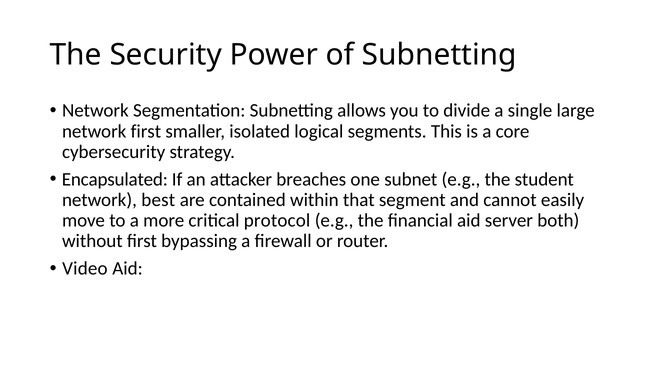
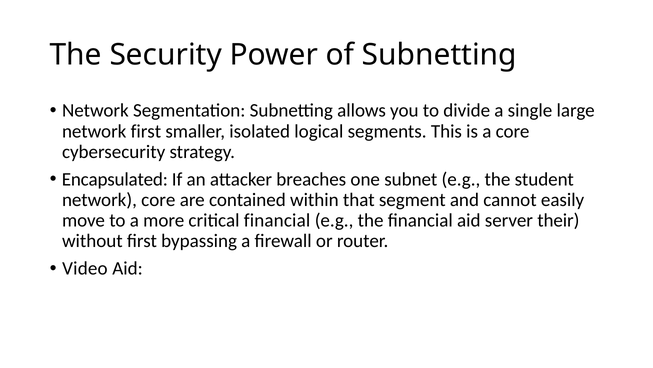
network best: best -> core (158, 200)
critical protocol: protocol -> financial (277, 220)
both: both -> their (558, 220)
